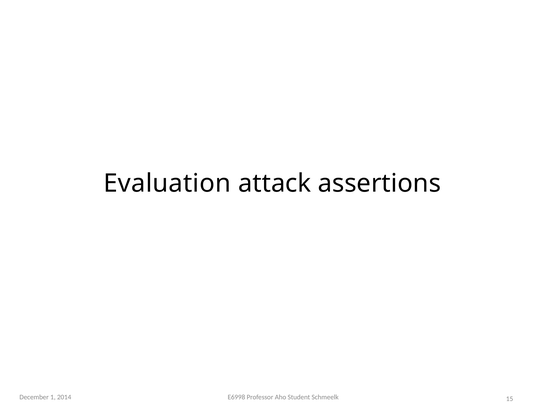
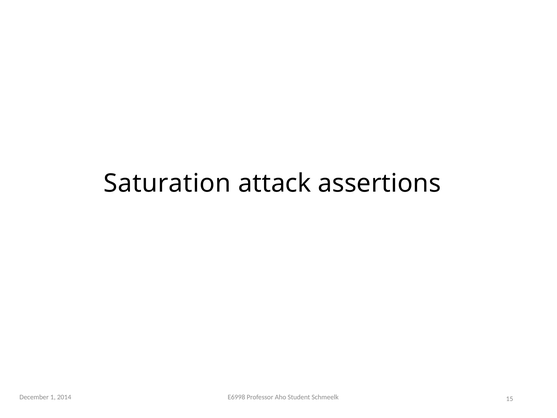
Evaluation: Evaluation -> Saturation (167, 183)
